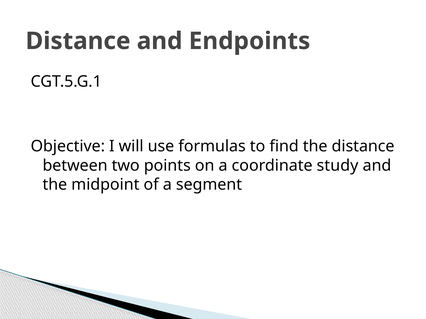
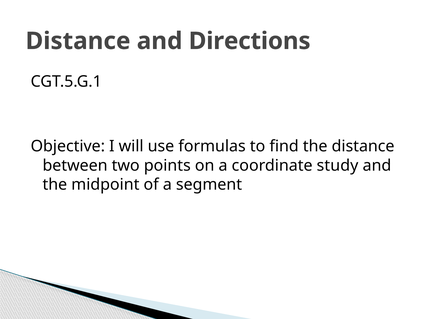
Endpoints: Endpoints -> Directions (250, 41)
